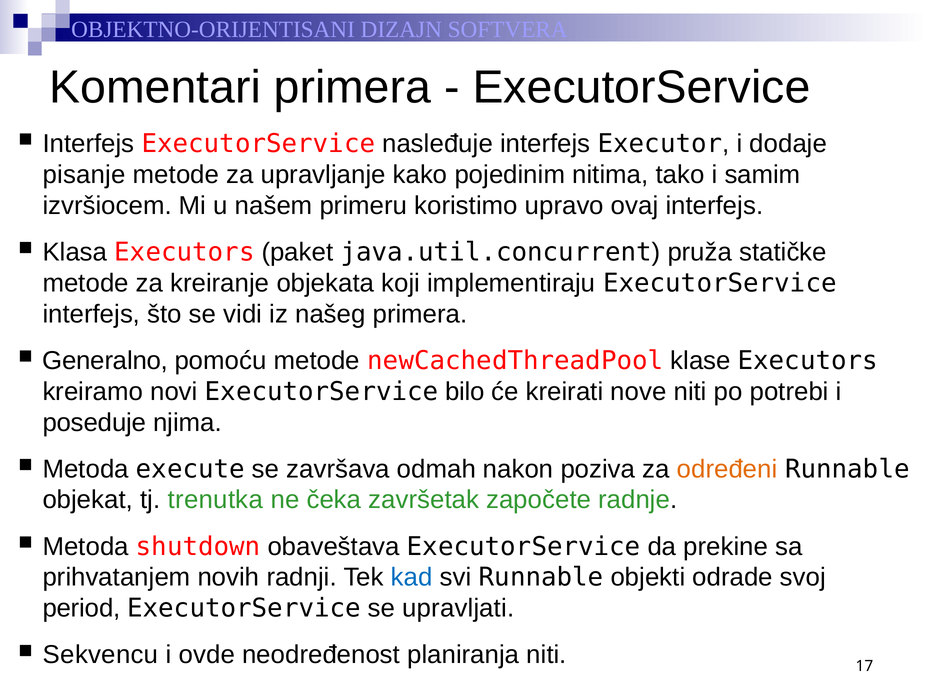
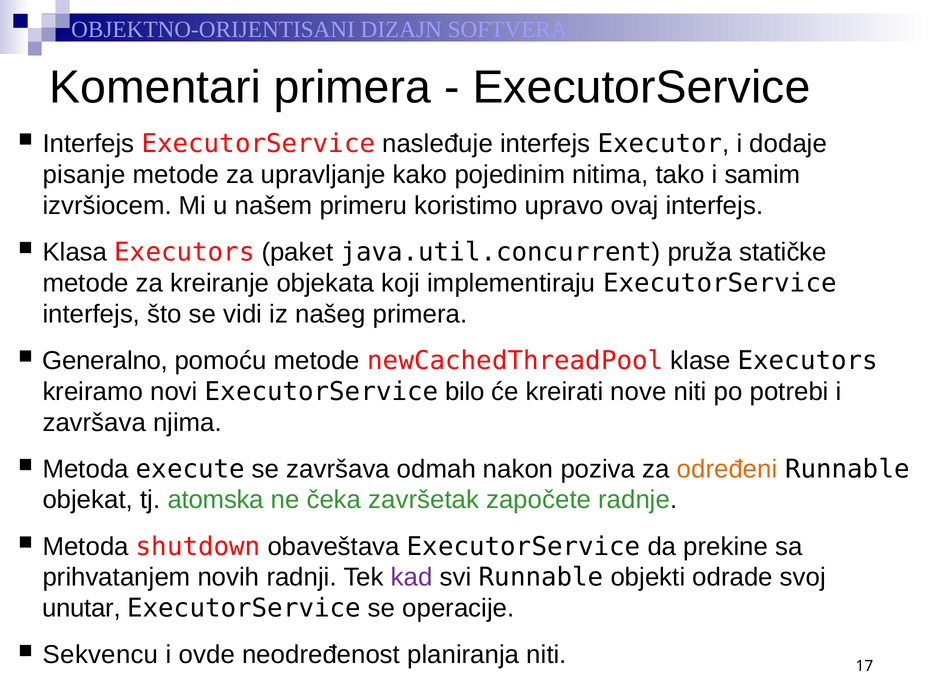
poseduje: poseduje -> završava (94, 422)
trenutka: trenutka -> atomska (216, 500)
kad colour: blue -> purple (412, 577)
period: period -> unutar (81, 608)
upravljati: upravljati -> operacije (458, 608)
